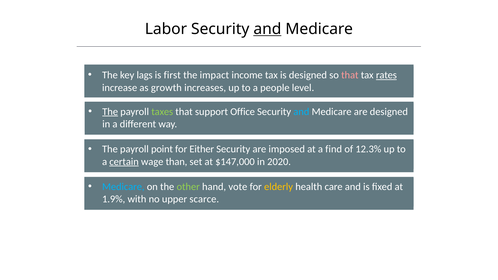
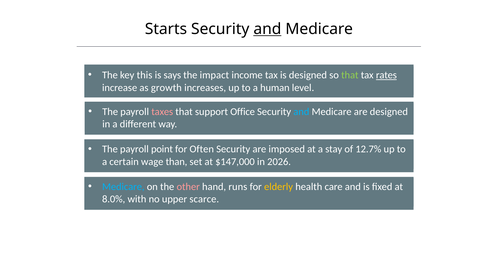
Labor: Labor -> Starts (166, 29)
lags: lags -> this (145, 75)
first: first -> says (172, 75)
that colour: pink -> light green (350, 75)
people: people -> human (275, 88)
The underline: present -> none (110, 112)
taxes colour: light green -> pink (162, 112)
Either: Either -> Often (202, 149)
find: find -> stay (334, 149)
12.3%: 12.3% -> 12.7% (368, 149)
certain underline: present -> none (124, 162)
2020: 2020 -> 2026 (279, 162)
other colour: light green -> pink (188, 187)
vote: vote -> runs (238, 187)
1.9%: 1.9% -> 8.0% (114, 199)
